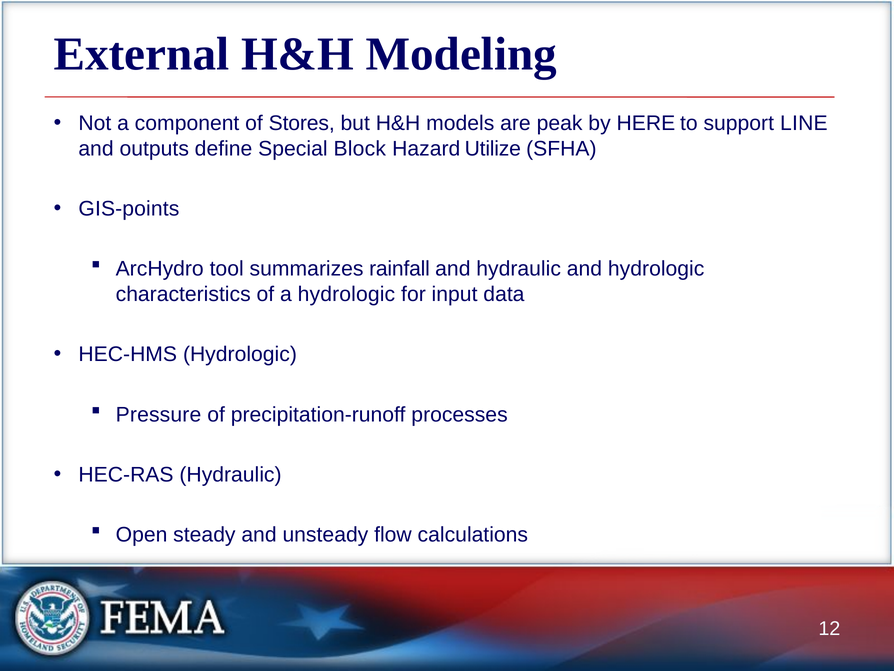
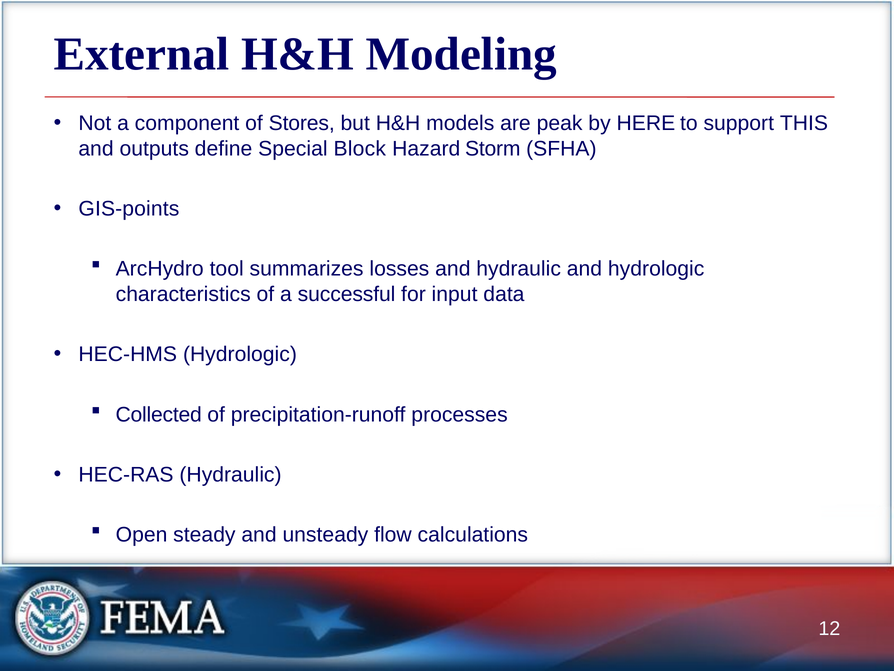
LINE: LINE -> THIS (804, 123)
Utilize: Utilize -> Storm (493, 148)
rainfall: rainfall -> losses (399, 269)
a hydrologic: hydrologic -> successful (347, 294)
Pressure: Pressure -> Collected (159, 414)
